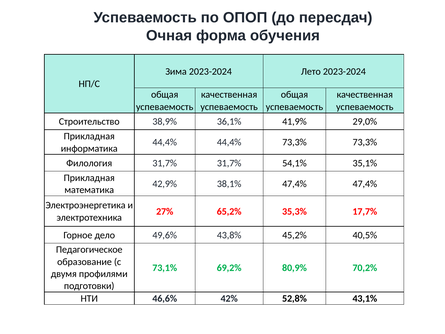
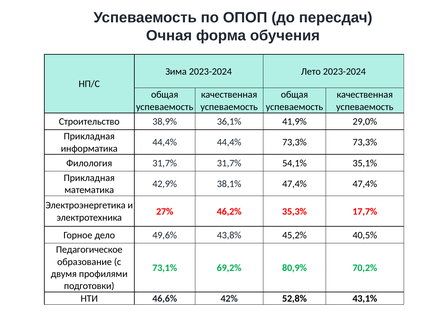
65,2%: 65,2% -> 46,2% (229, 211)
